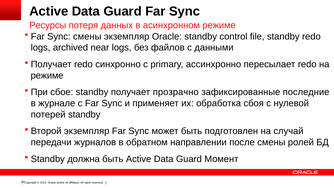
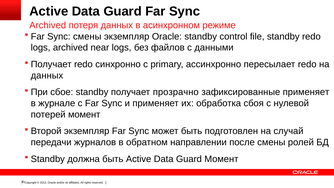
Ресурсы: Ресурсы -> Archived (48, 25)
режиме: режиме -> данных (47, 75)
зафиксированные последние: последние -> применяет (306, 92)
потерей standby: standby -> момент (84, 114)
